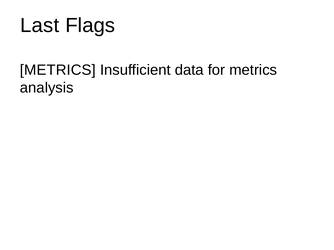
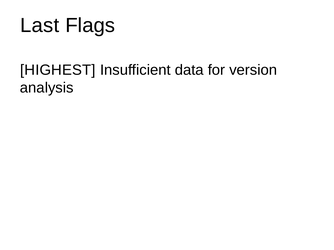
METRICS: METRICS -> HIGHEST (58, 70)
for metrics: metrics -> version (253, 70)
